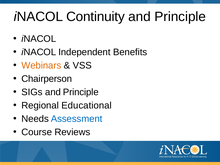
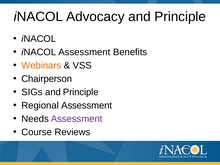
Continuity: Continuity -> Advocacy (95, 17)
iNACOL Independent: Independent -> Assessment (84, 52)
Regional Educational: Educational -> Assessment (87, 105)
Assessment colour: blue -> purple (77, 119)
